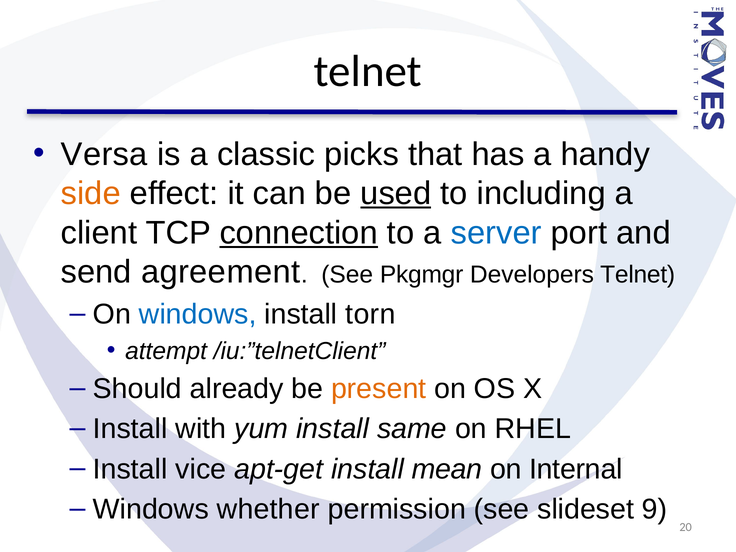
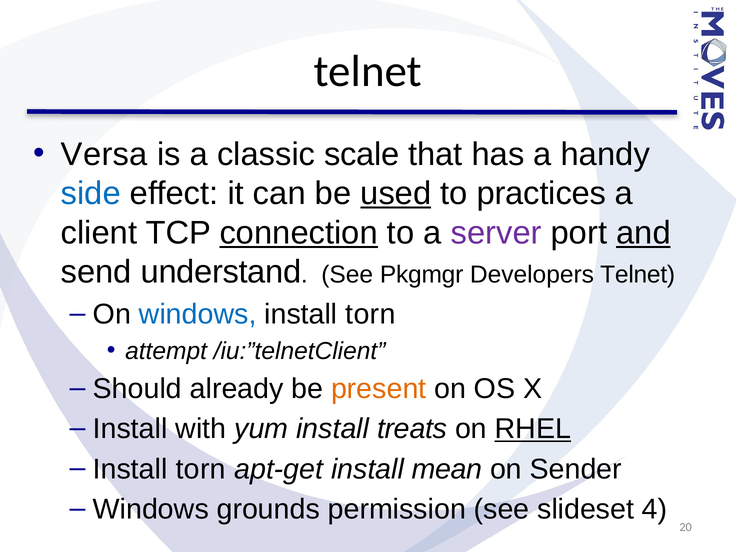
picks: picks -> scale (362, 154)
side colour: orange -> blue (91, 194)
including: including -> practices (541, 194)
server colour: blue -> purple (496, 233)
and underline: none -> present (643, 233)
agreement: agreement -> understand (221, 272)
same: same -> treats (412, 429)
RHEL underline: none -> present (533, 429)
vice: vice -> torn (201, 469)
Internal: Internal -> Sender (576, 469)
whether: whether -> grounds (268, 509)
9: 9 -> 4 (655, 509)
